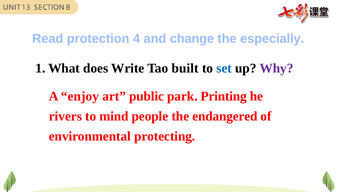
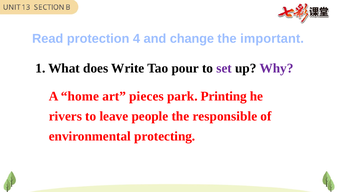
especially: especially -> important (272, 39)
built: built -> pour (185, 68)
set colour: blue -> purple (224, 68)
enjoy: enjoy -> home (80, 96)
public: public -> pieces (146, 96)
mind: mind -> leave (114, 116)
endangered: endangered -> responsible (225, 116)
